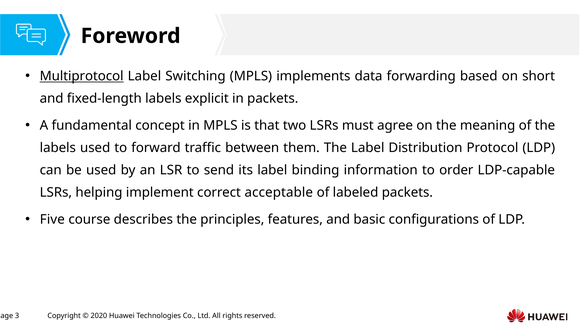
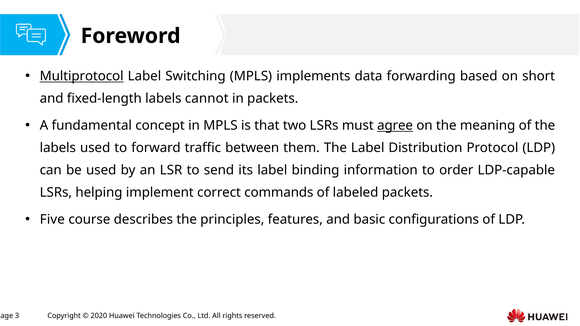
explicit: explicit -> cannot (207, 99)
agree underline: none -> present (395, 126)
acceptable: acceptable -> commands (279, 193)
